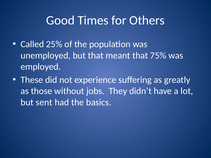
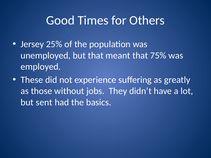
Called: Called -> Jersey (32, 44)
